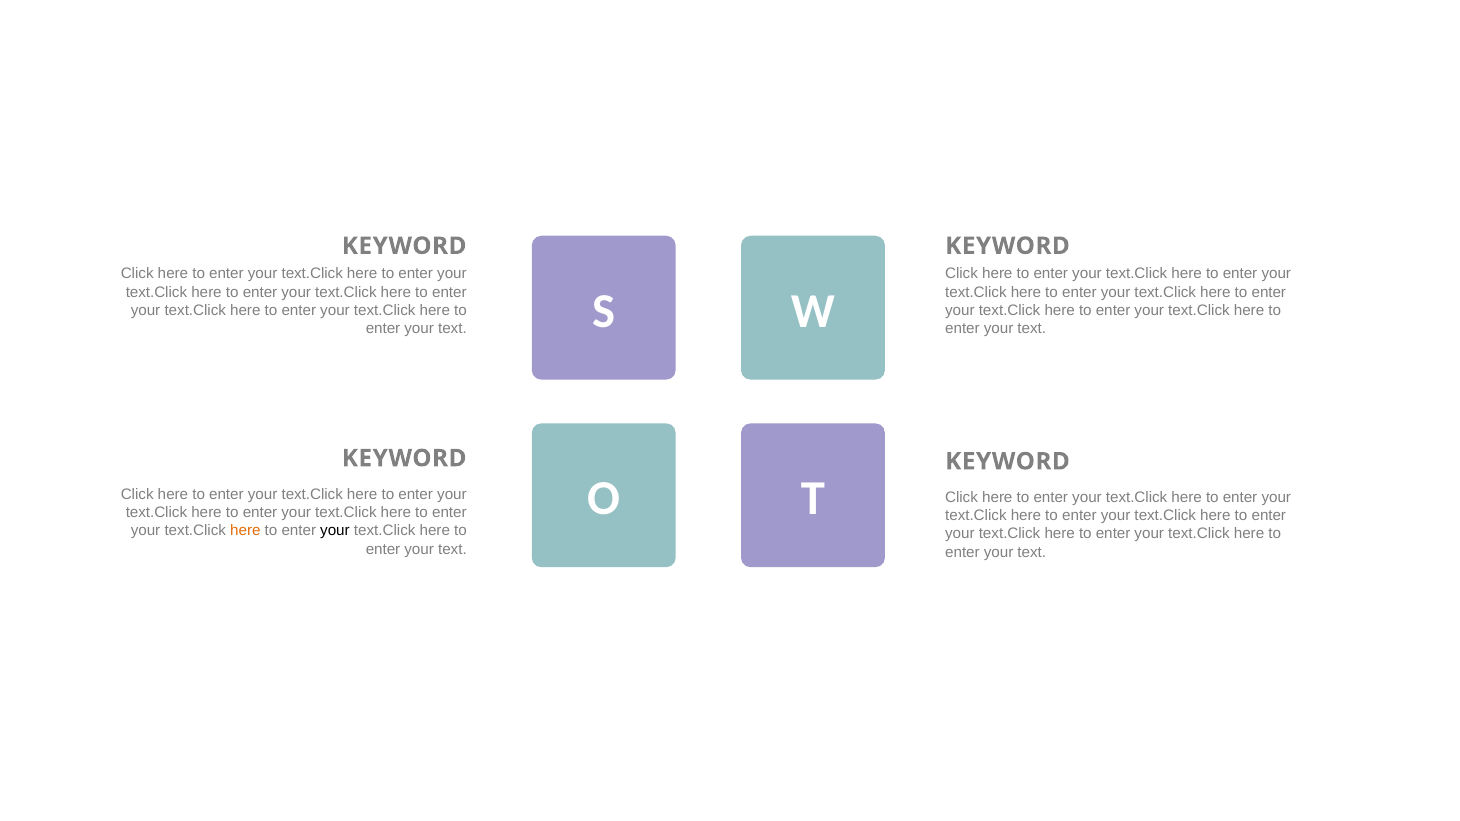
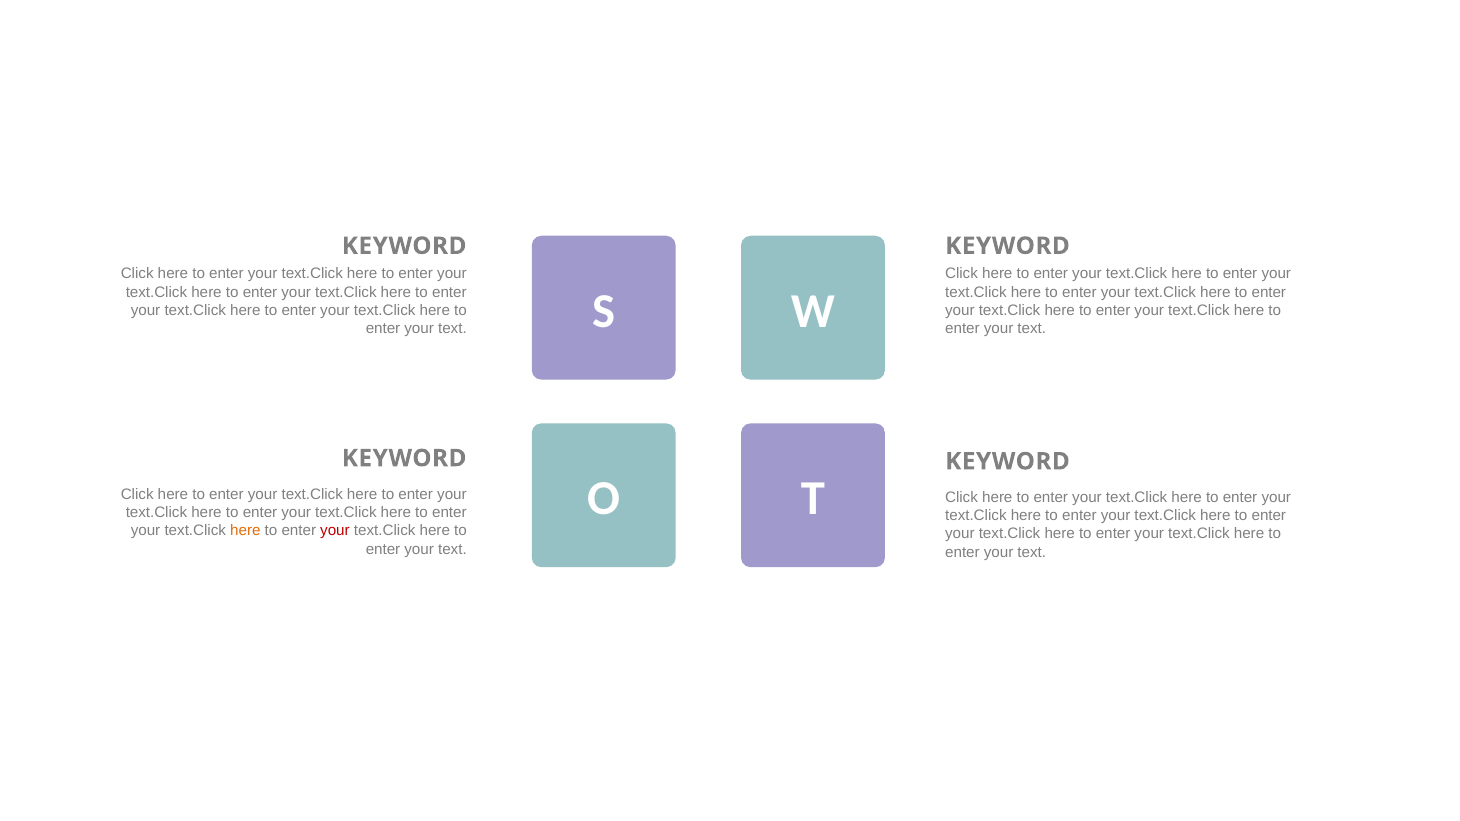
your colour: black -> red (335, 531)
